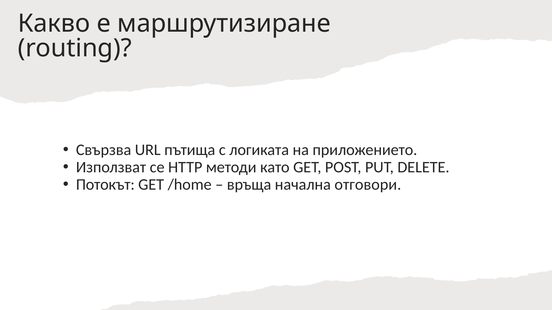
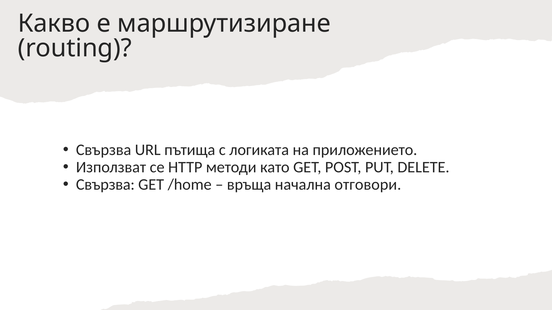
Потокът: Потокът -> Свързва (105, 185)
